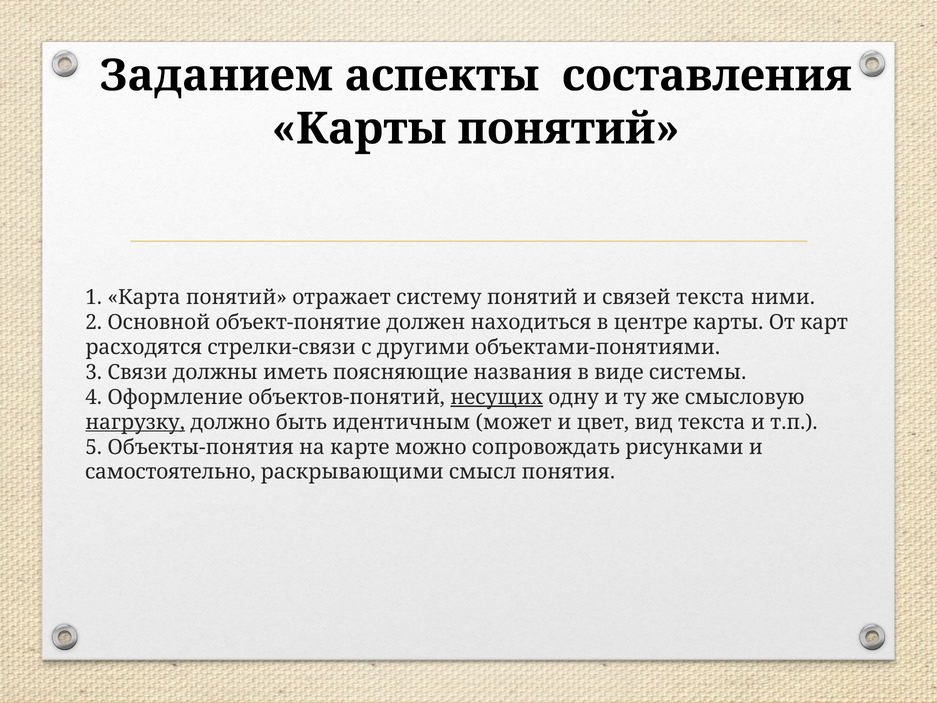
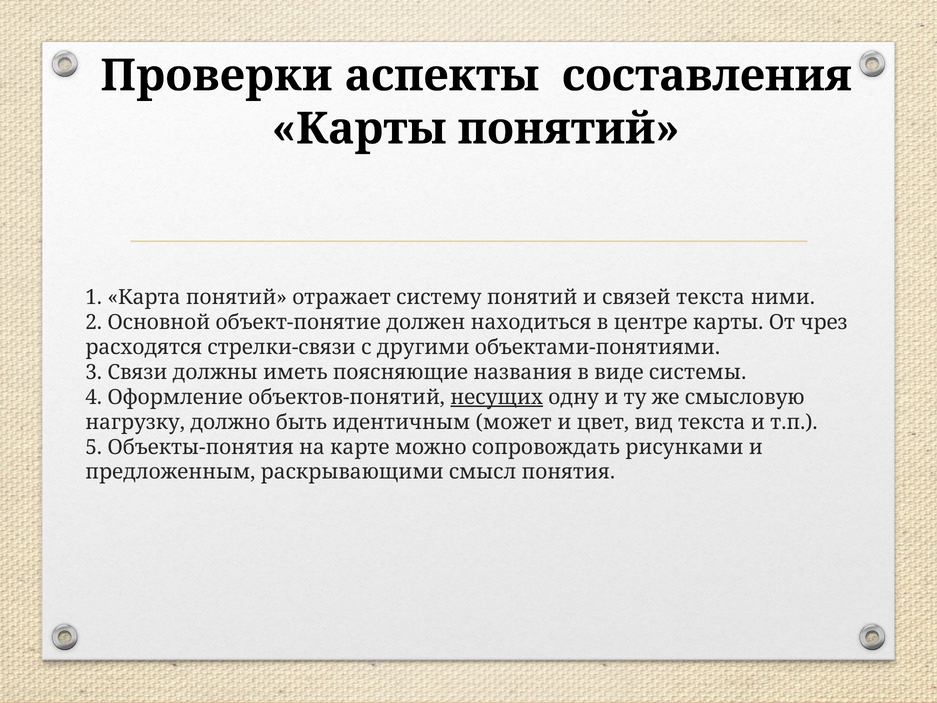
Заданием: Заданием -> Проверки (216, 76)
карт: карт -> чрез (824, 322)
нагрузку underline: present -> none (135, 422)
самостоятельно: самостоятельно -> предложенным (170, 472)
